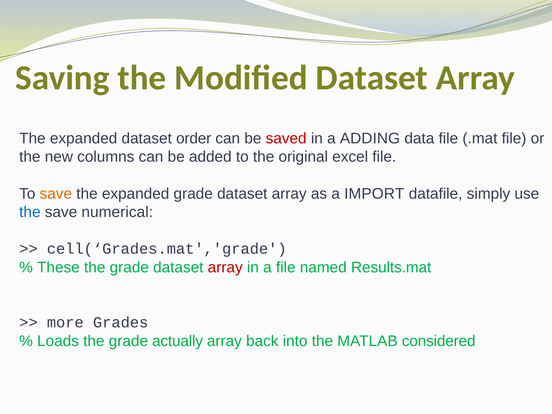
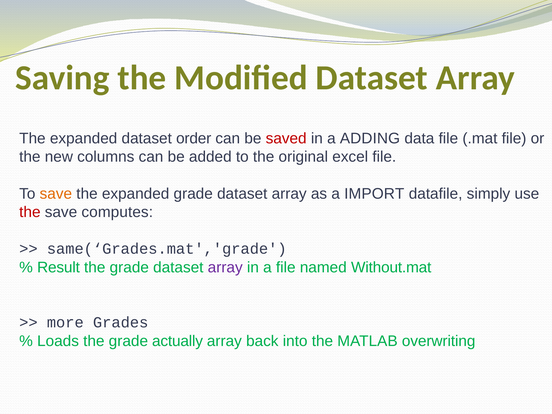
the colour: blue -> red (30, 212)
numerical: numerical -> computes (117, 212)
cell(‘Grades.mat','grade: cell(‘Grades.mat','grade -> same(‘Grades.mat','grade (167, 249)
These: These -> Result (59, 267)
array colour: red -> purple (225, 267)
Results.mat: Results.mat -> Without.mat (391, 267)
considered: considered -> overwriting (439, 341)
